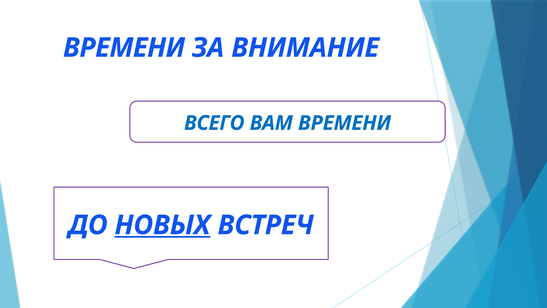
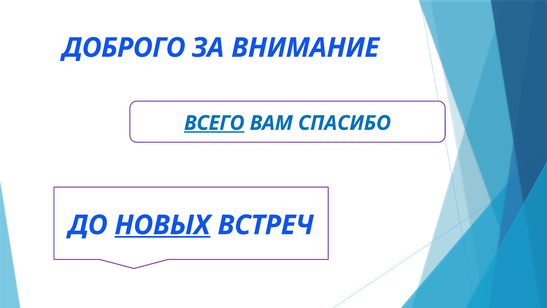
ВРЕМЕНИ: ВРЕМЕНИ -> ДОБРОГО (124, 48)
ВСЕГО underline: none -> present (214, 123)
ВАМ ВРЕМЕНИ: ВРЕМЕНИ -> СПАСИБО (344, 123)
